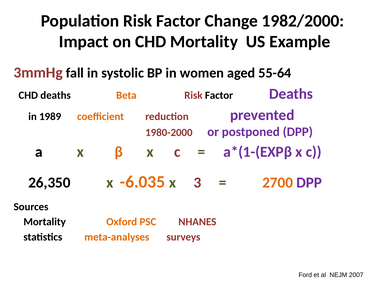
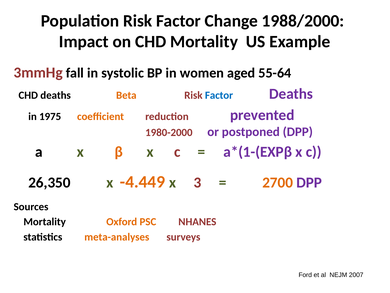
1982/2000: 1982/2000 -> 1988/2000 (303, 21)
Factor colour: black -> blue (219, 95)
1989: 1989 -> 1975 (50, 116)
-6.035: -6.035 -> -4.449 (143, 182)
